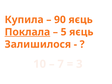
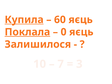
Купила underline: none -> present (24, 20)
90: 90 -> 60 (60, 20)
5: 5 -> 0 (64, 32)
